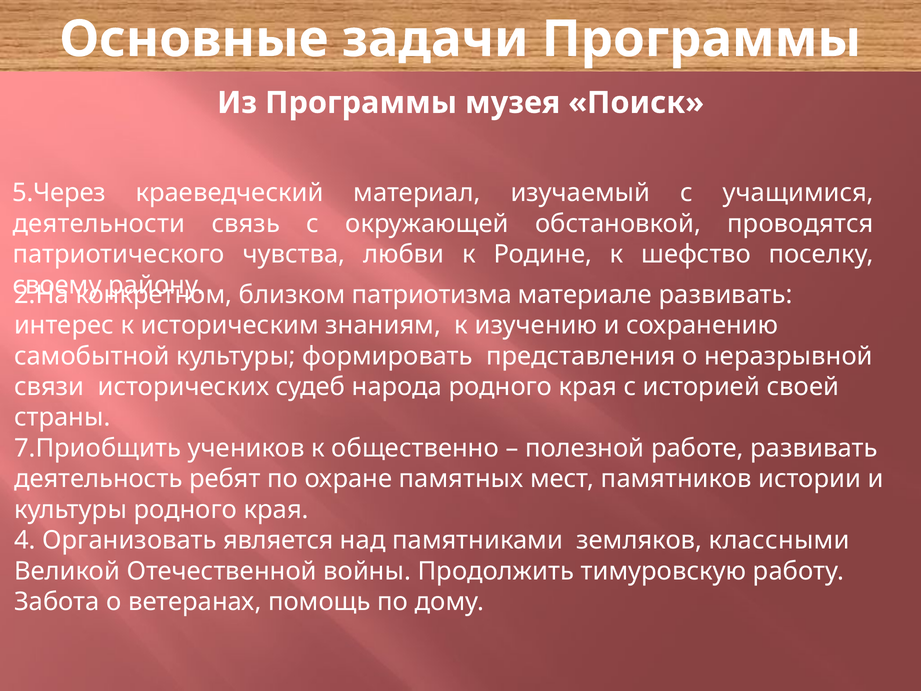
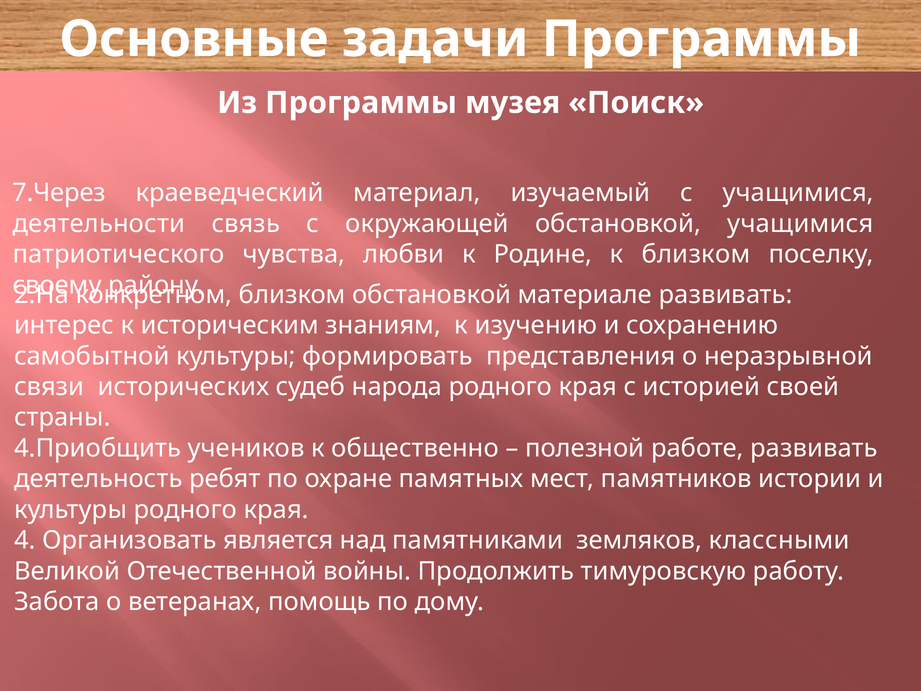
5.Через: 5.Через -> 7.Через (59, 193)
обстановкой проводятся: проводятся -> учащимися (800, 224)
к шефство: шефство -> близком (696, 254)
близком патриотизма: патриотизма -> обстановкой (432, 295)
7.Приобщить: 7.Приобщить -> 4.Приобщить (98, 448)
